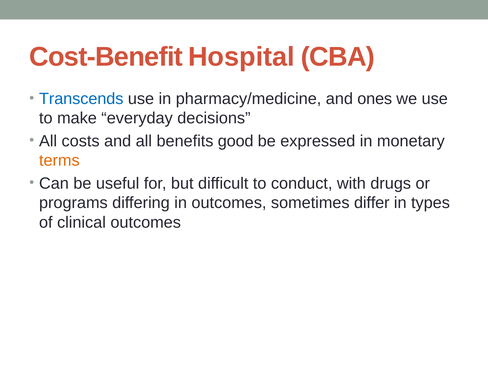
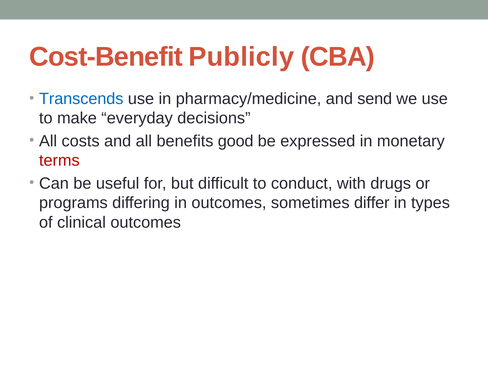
Hospital: Hospital -> Publicly (241, 57)
ones: ones -> send (375, 99)
terms colour: orange -> red (59, 161)
